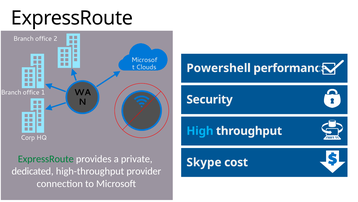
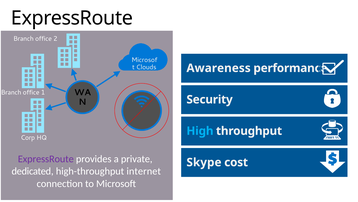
Powershell: Powershell -> Awareness (219, 68)
ExpressRoute colour: green -> purple (46, 158)
high-throughput provider: provider -> internet (144, 171)
